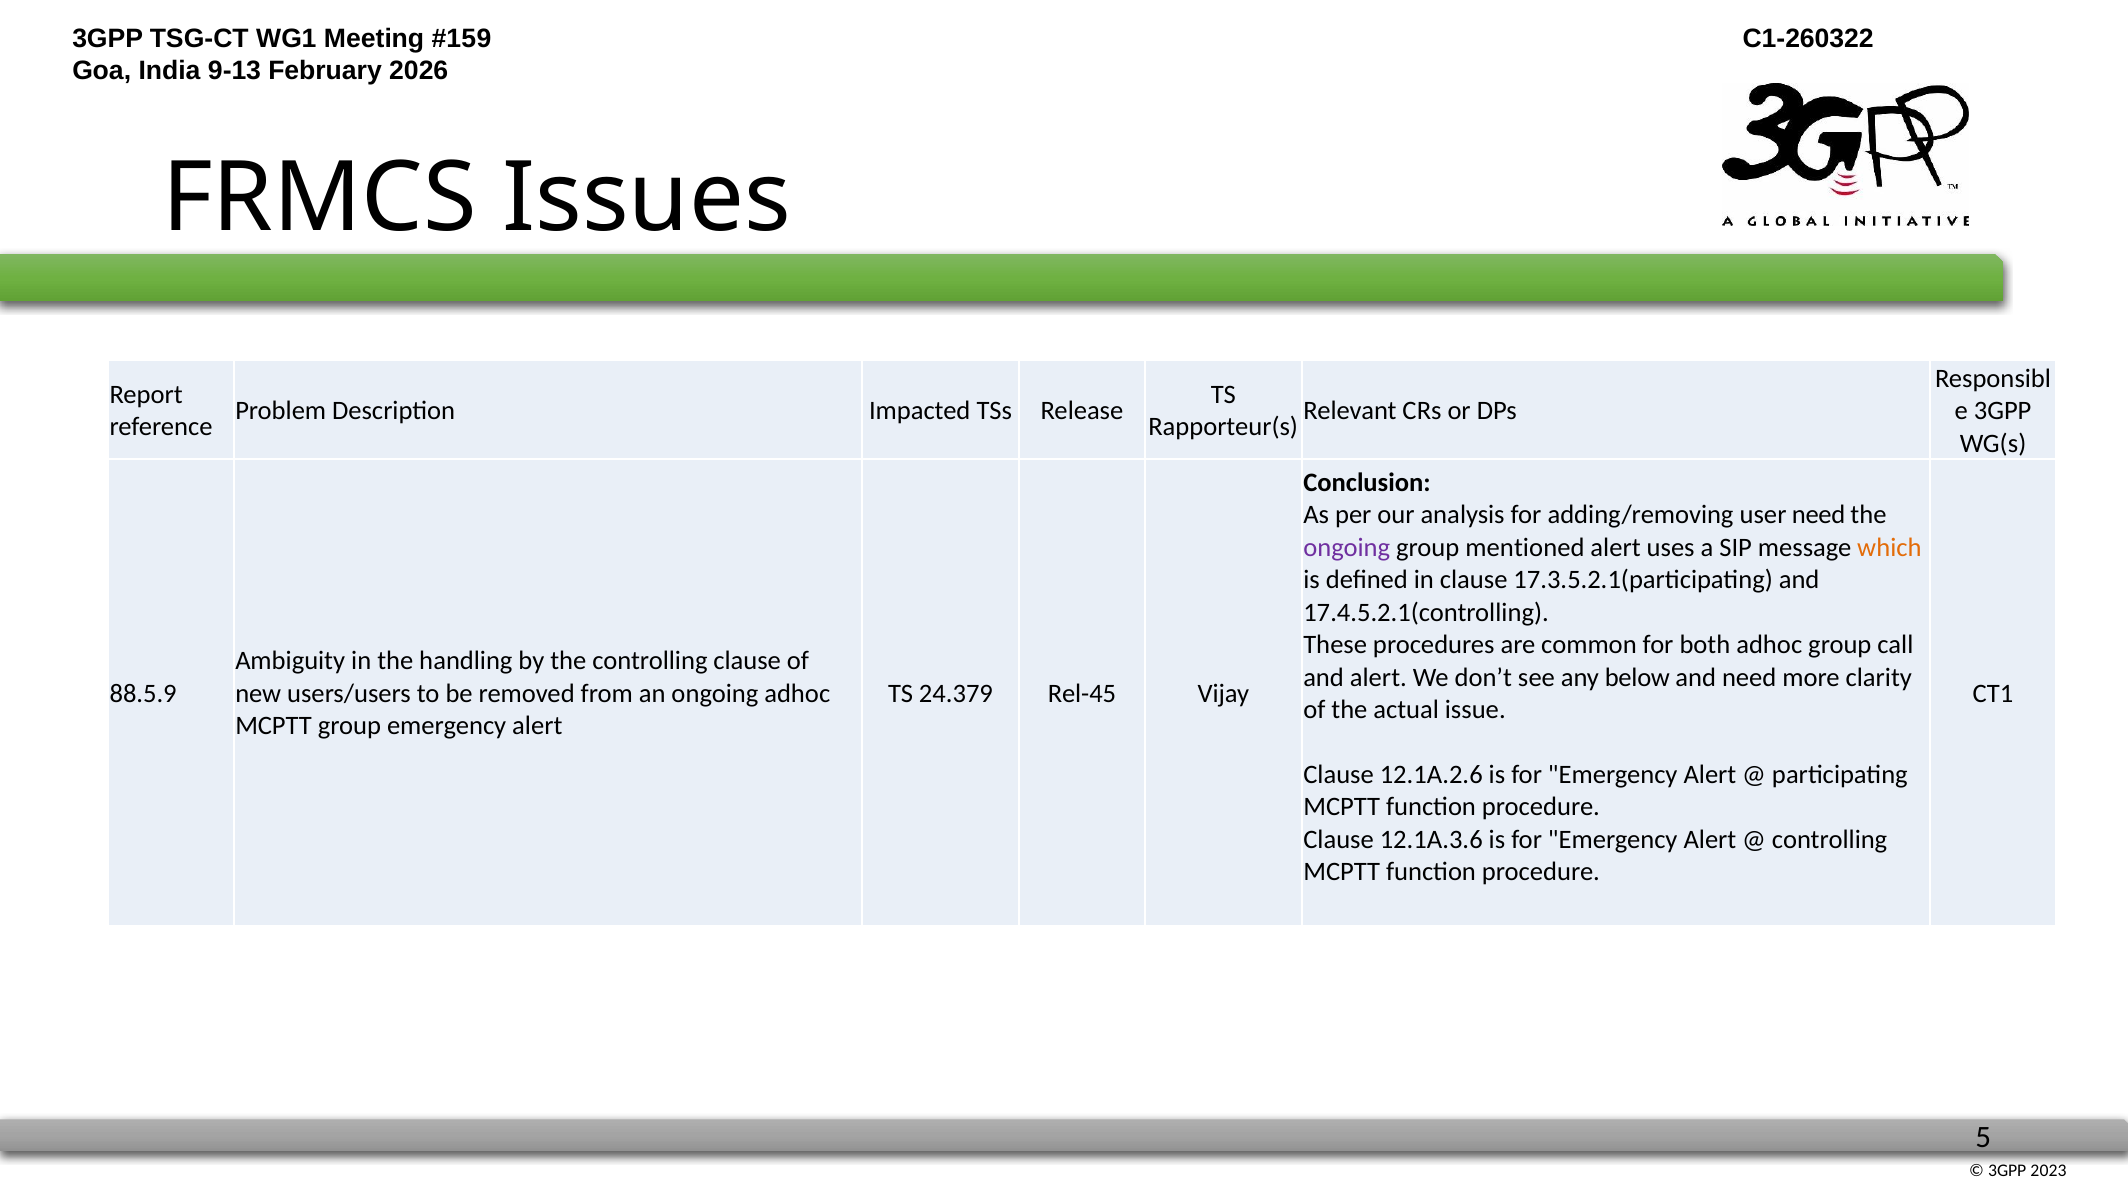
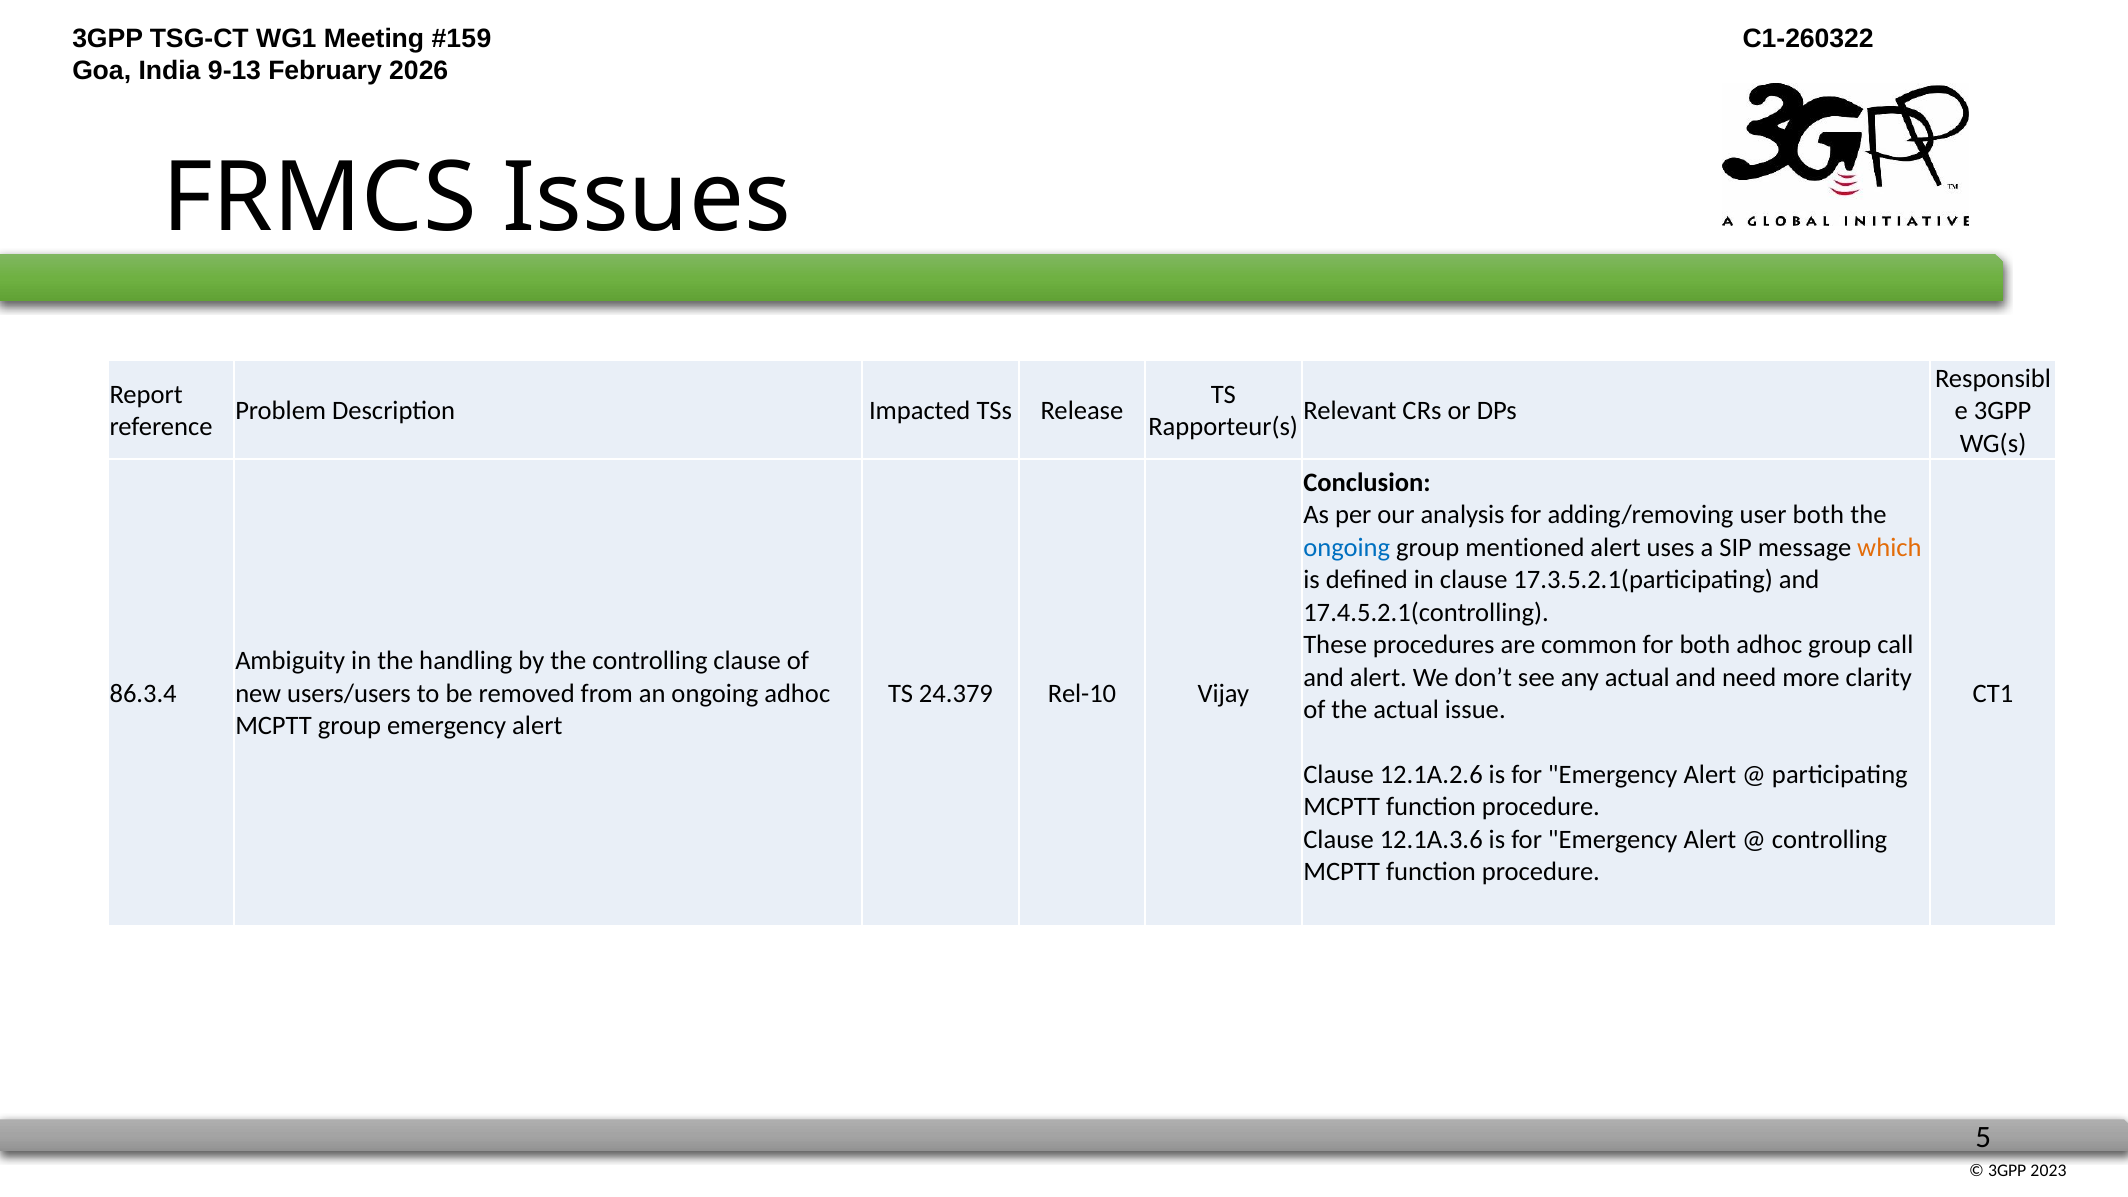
user need: need -> both (1818, 515)
ongoing colour: purple -> blue (1347, 548)
any below: below -> actual (1637, 677)
88.5.9: 88.5.9 -> 86.3.4 (143, 694)
Rel-45: Rel-45 -> Rel-10 (1082, 694)
